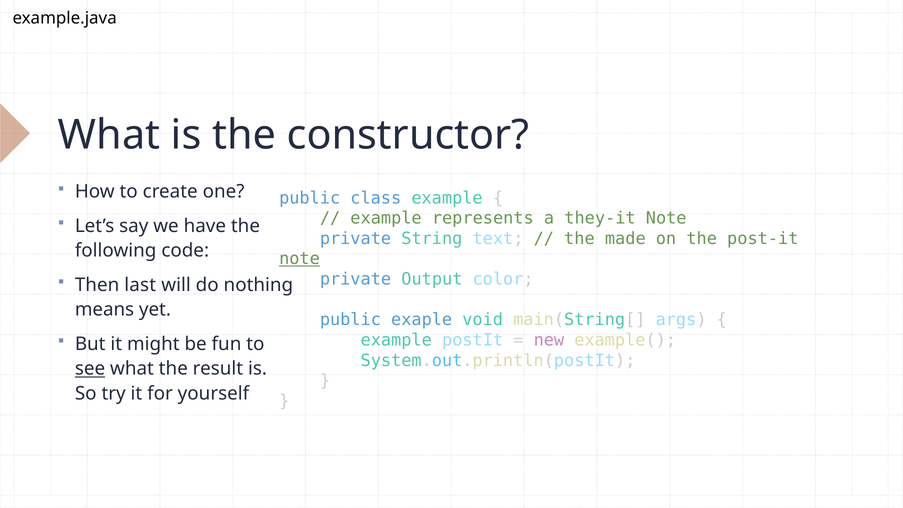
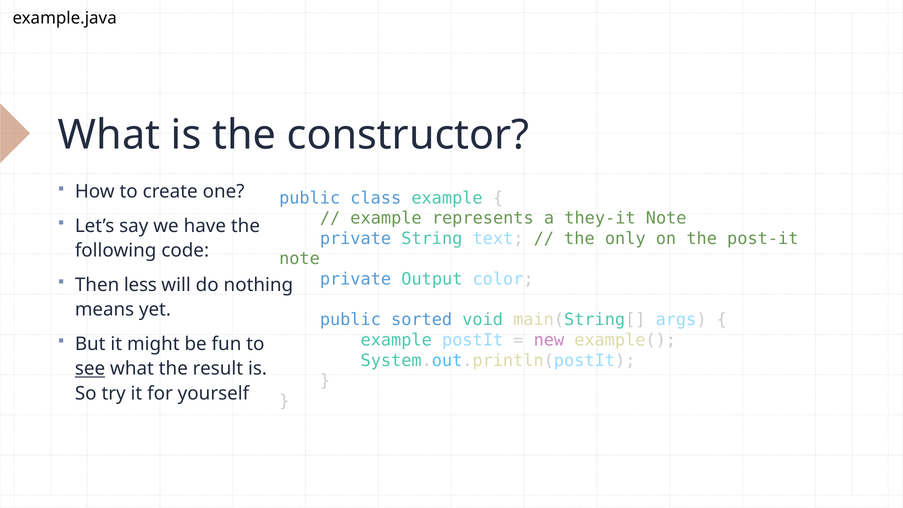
made: made -> only (625, 239)
note underline: present -> none (299, 259)
last: last -> less (140, 285)
exaple: exaple -> sorted (422, 320)
